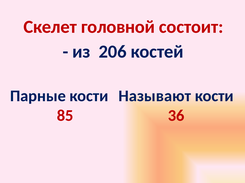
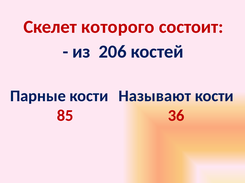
головной: головной -> которого (118, 27)
